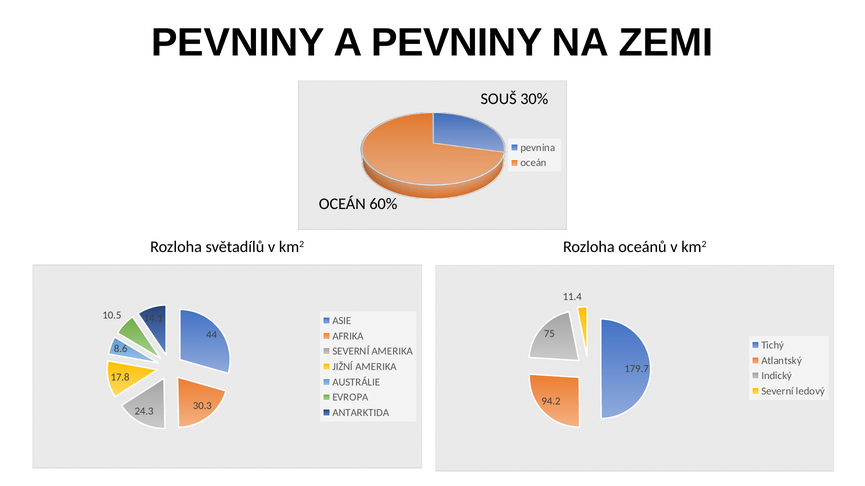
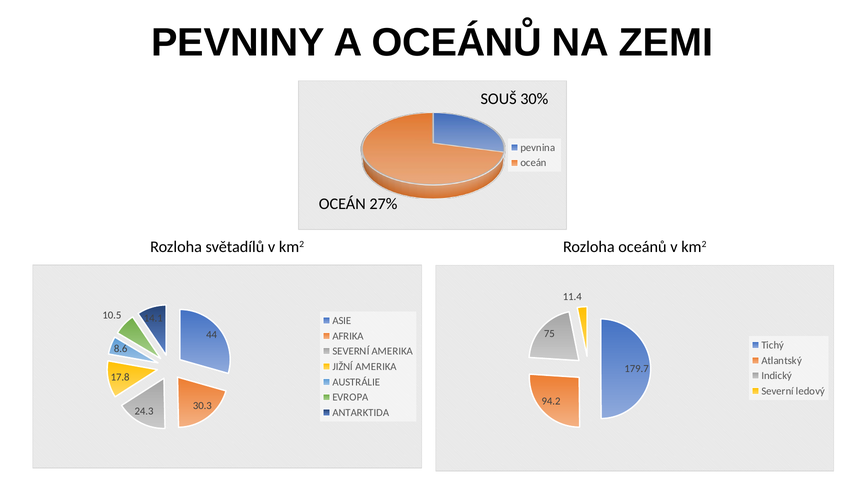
A PEVNINY: PEVNINY -> OCEÁNŮ (457, 43)
60%: 60% -> 27% (383, 204)
